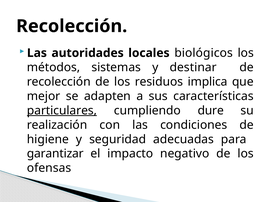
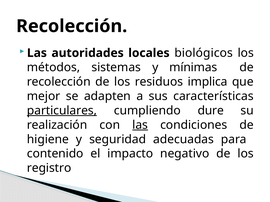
destinar: destinar -> mínimas (193, 68)
las underline: none -> present (140, 125)
garantizar: garantizar -> contenido (55, 154)
ofensas: ofensas -> registro (49, 168)
